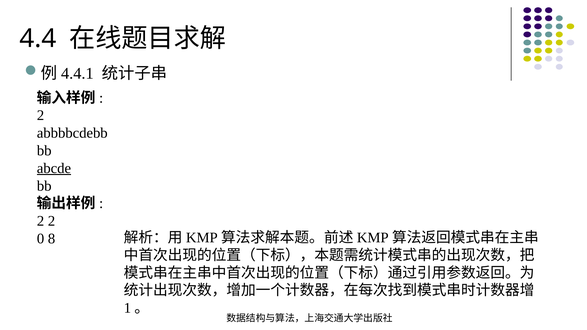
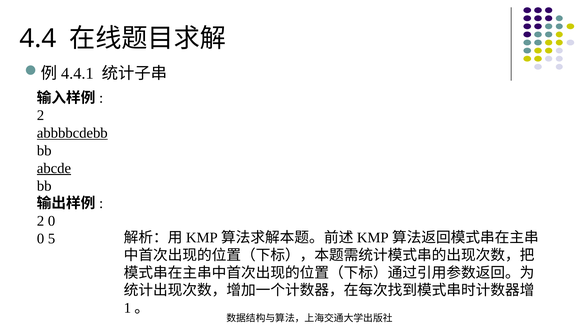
abbbbcdebb underline: none -> present (72, 133)
2 2: 2 -> 0 (52, 221)
8: 8 -> 5 (52, 239)
